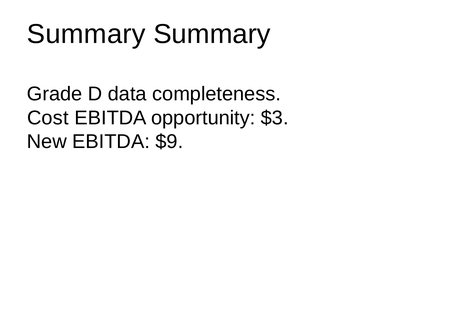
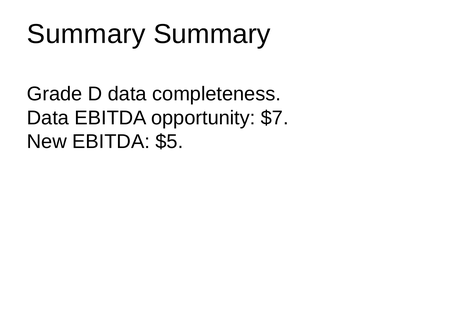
Cost: Cost -> Data (48, 118)
$3: $3 -> $7 (275, 118)
$9: $9 -> $5 (169, 142)
